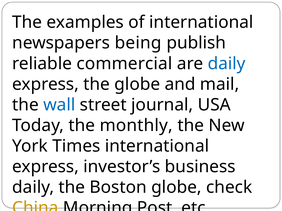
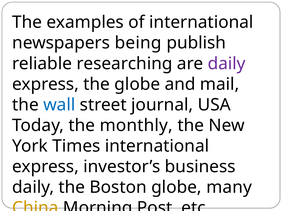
commercial: commercial -> researching (124, 64)
daily colour: blue -> purple (227, 64)
check: check -> many (229, 188)
